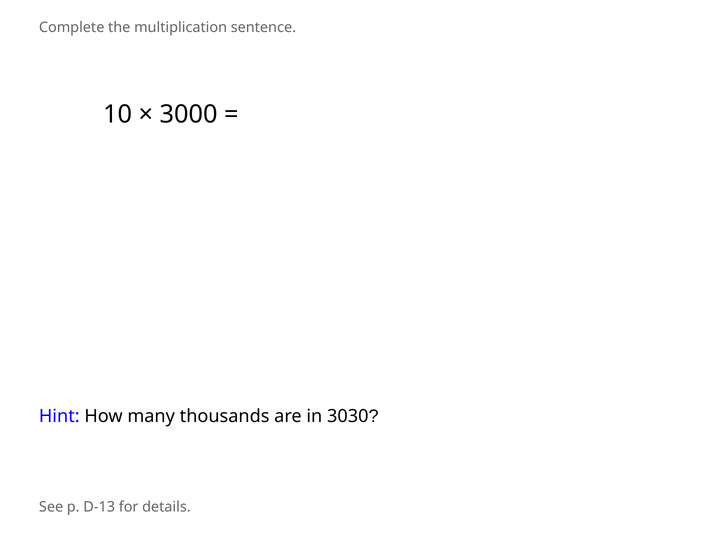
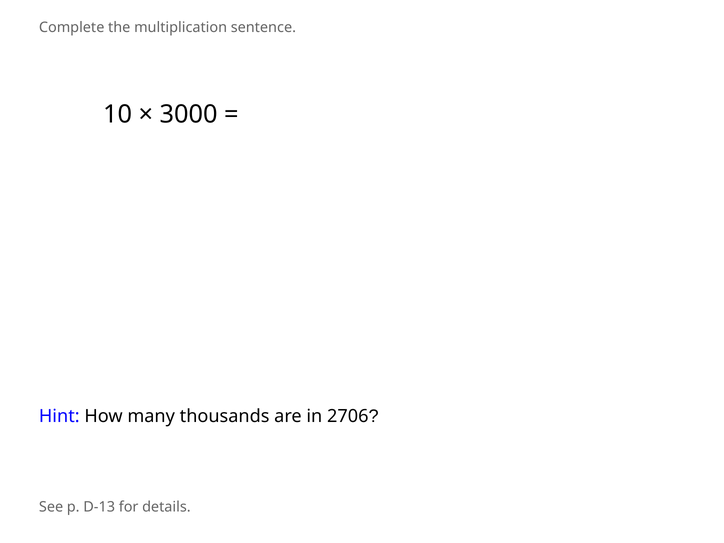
3030: 3030 -> 2706 (348, 416)
